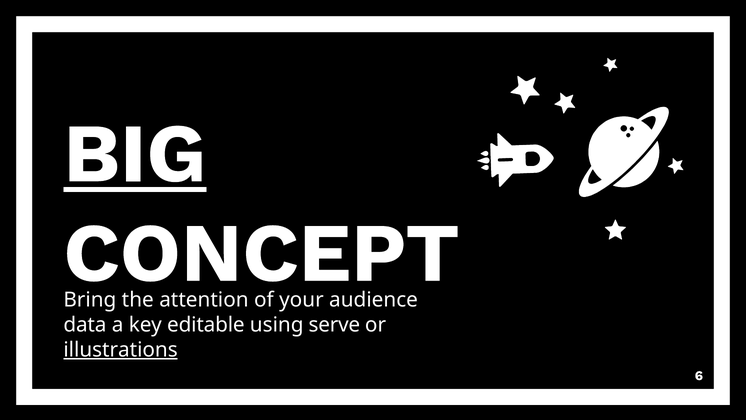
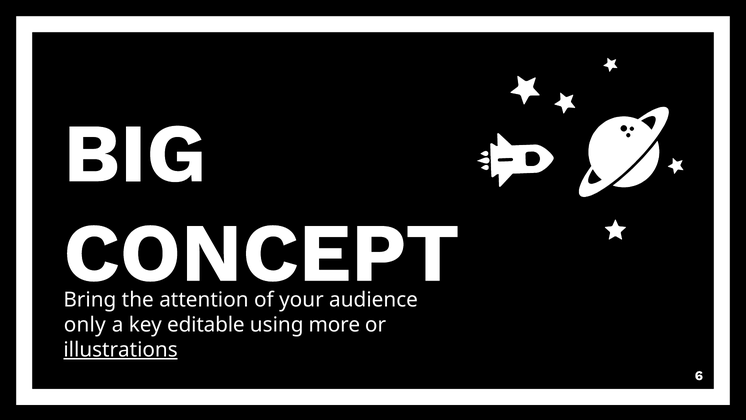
BIG underline: present -> none (135, 154)
data: data -> only (85, 325)
serve: serve -> more (334, 325)
